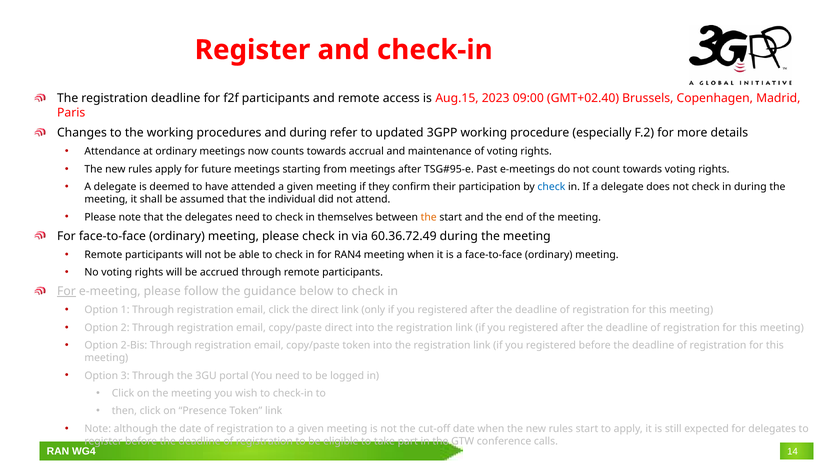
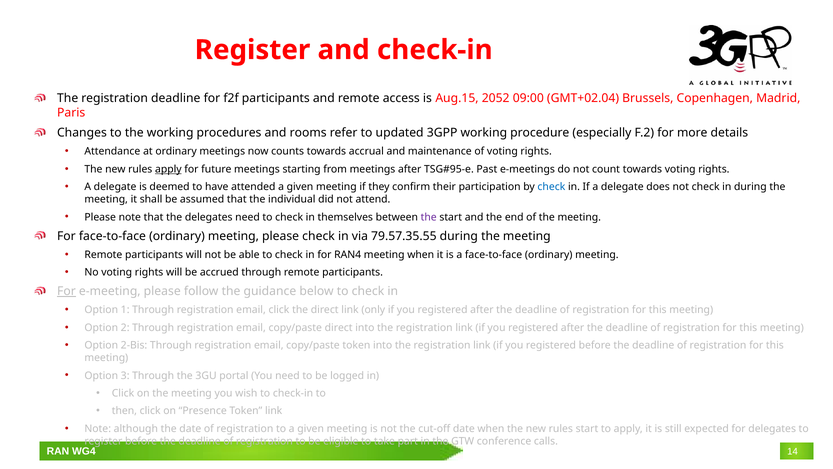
2023: 2023 -> 2052 (496, 98)
GMT+02.40: GMT+02.40 -> GMT+02.04 (583, 98)
and during: during -> rooms (308, 133)
apply underline: none -> present (168, 169)
the colour: orange -> purple (429, 217)
60.36.72.49: 60.36.72.49 -> 79.57.35.55 (404, 236)
